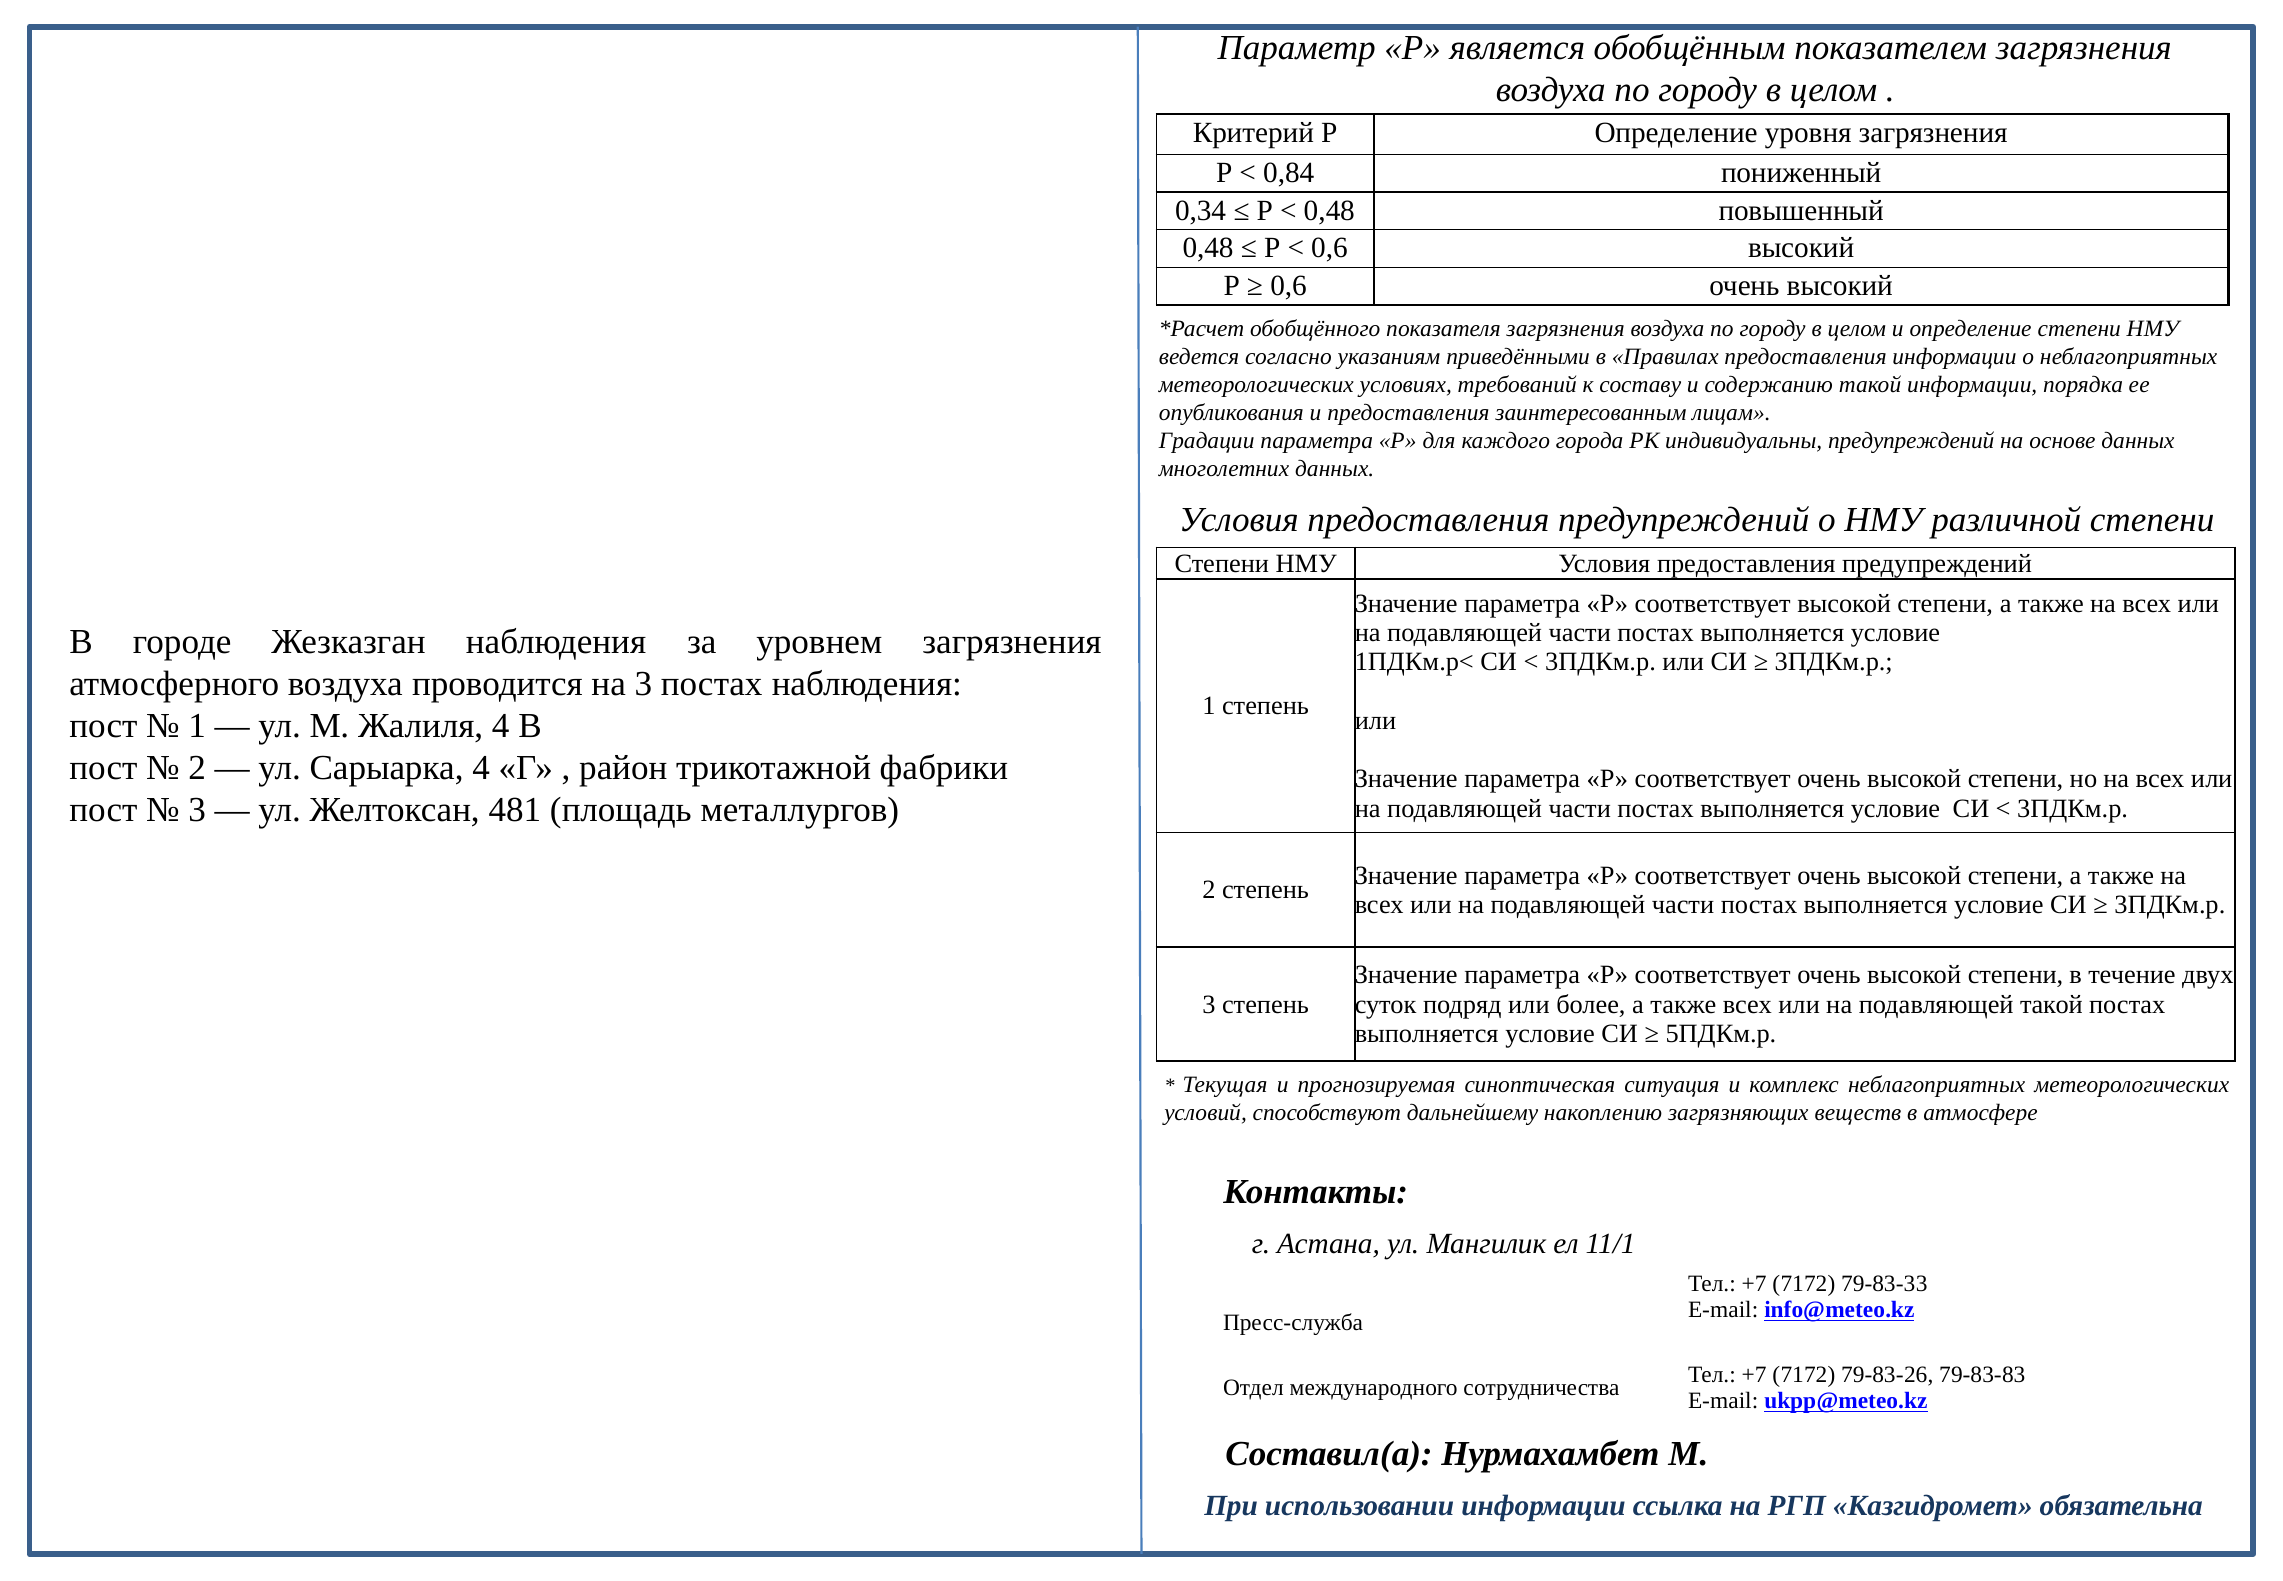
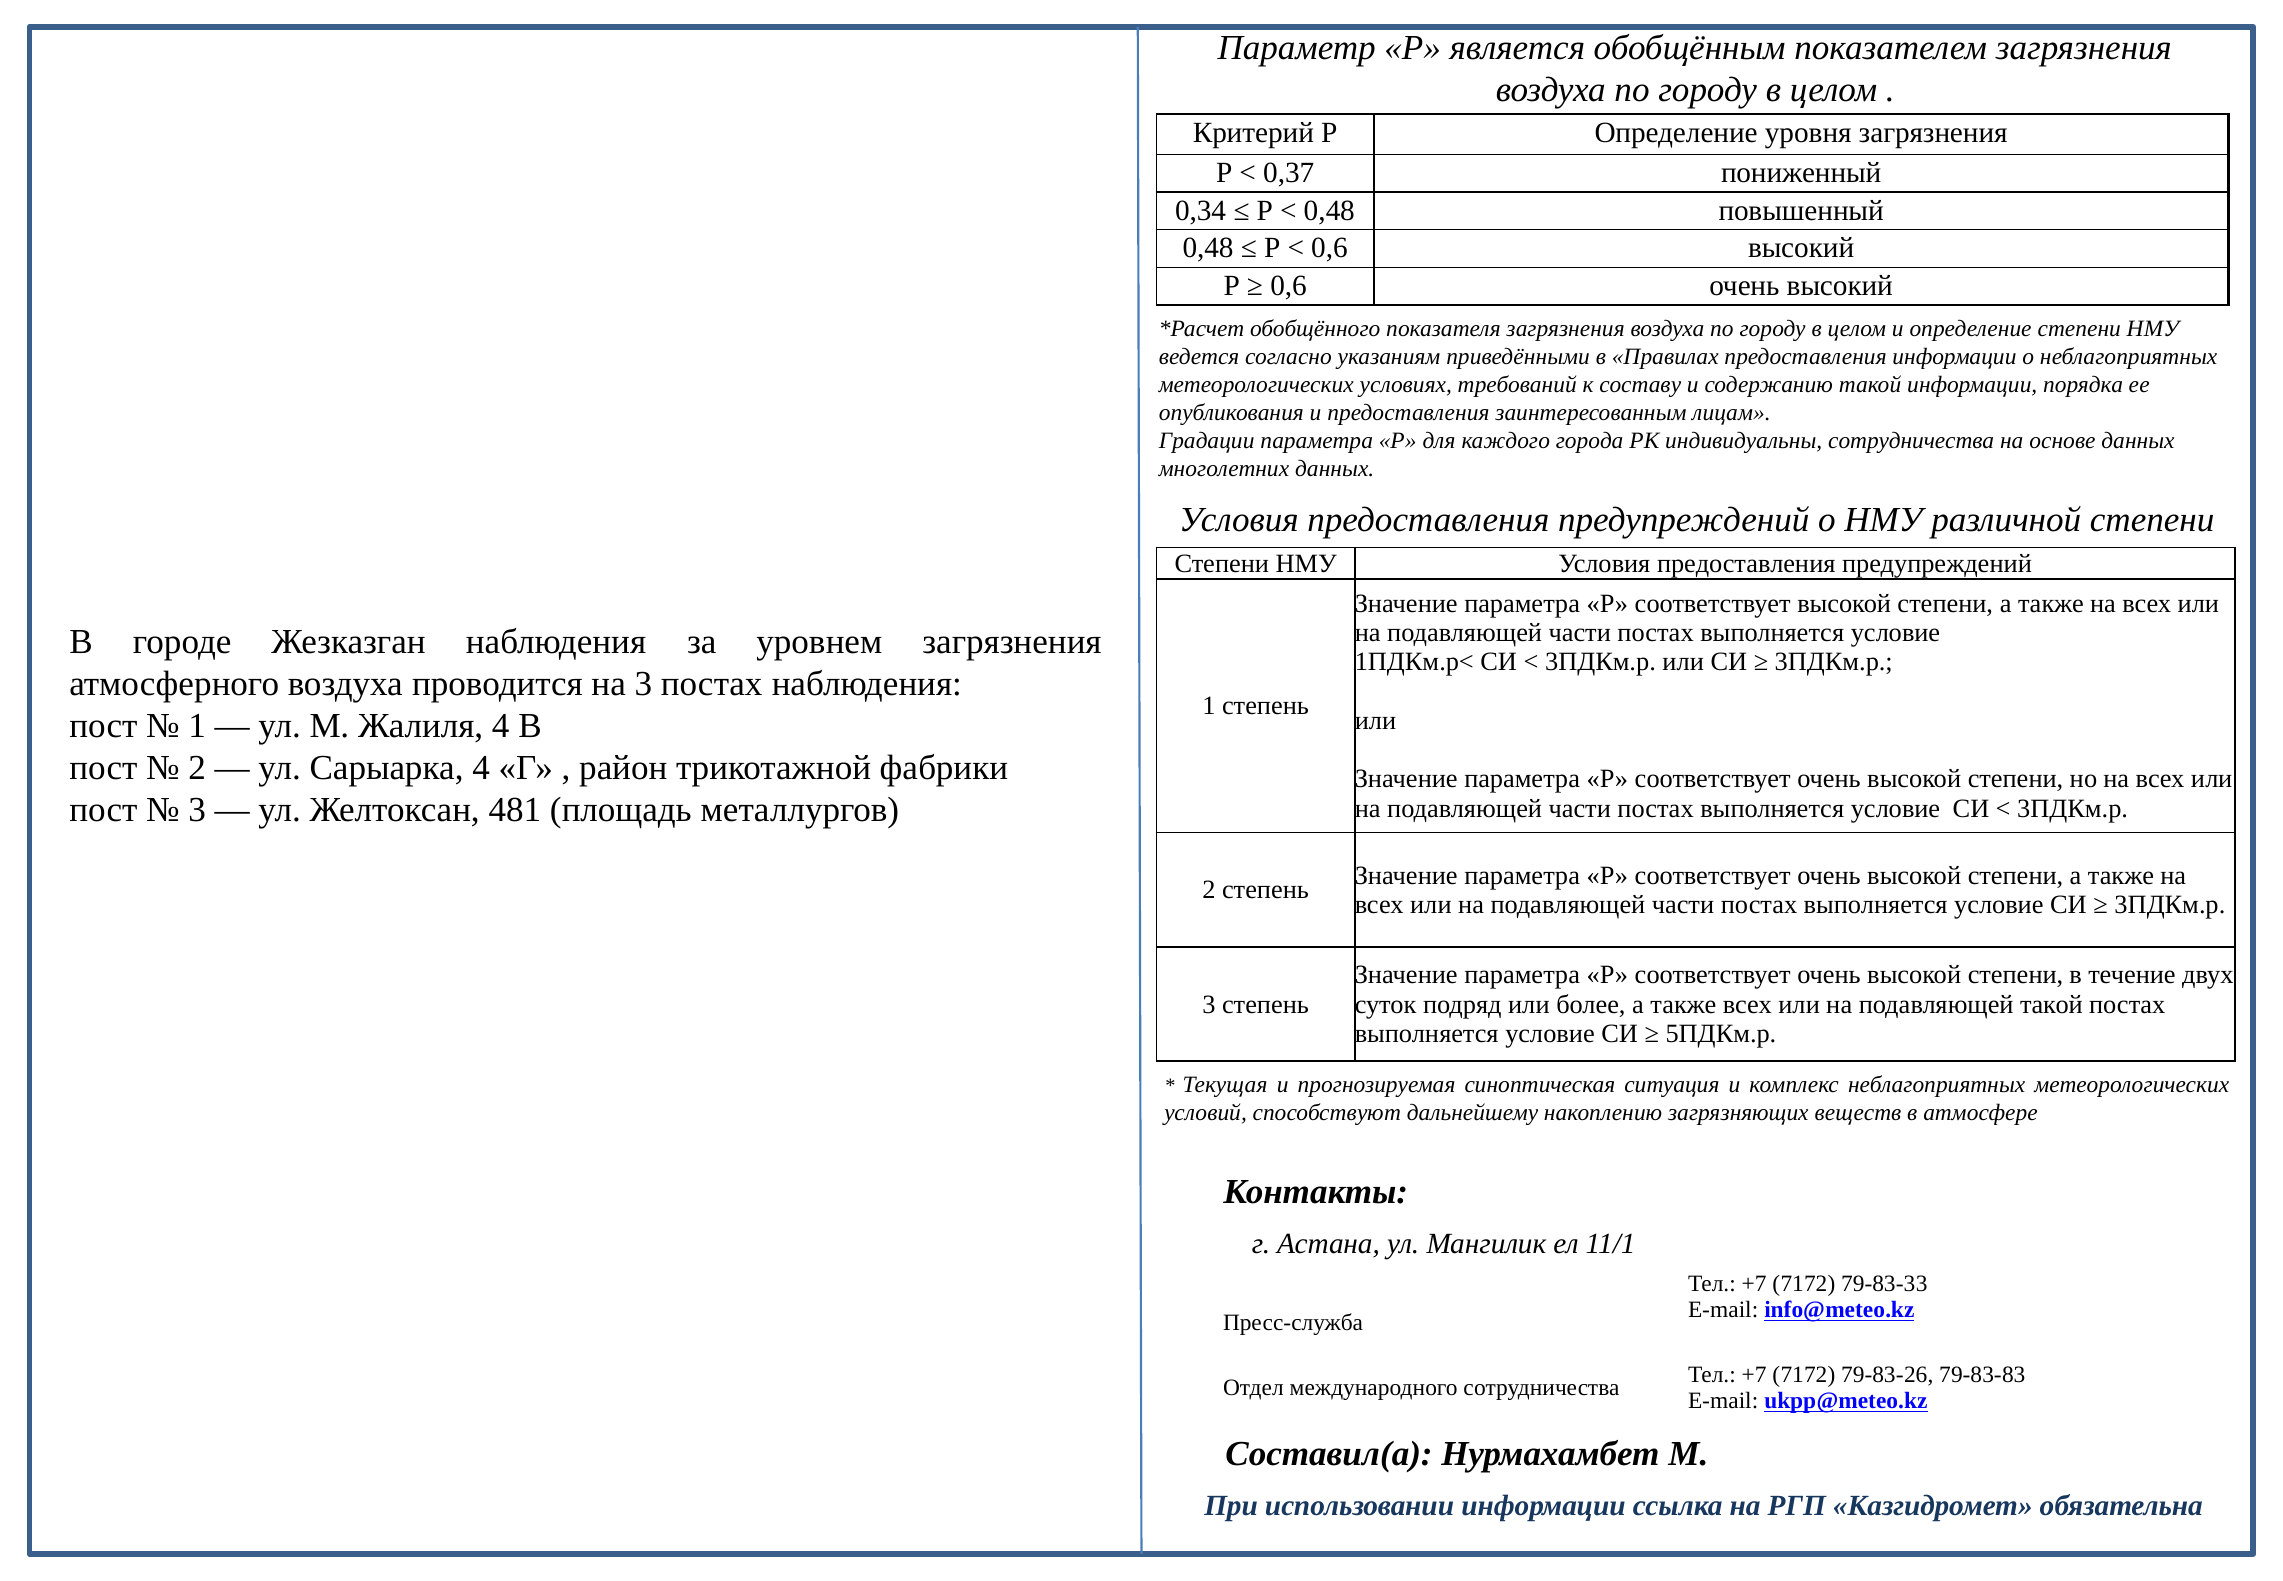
0,84: 0,84 -> 0,37 (1289, 173)
индивидуальны предупреждений: предупреждений -> сотрудничества (1911, 441)
